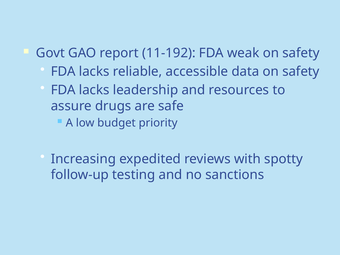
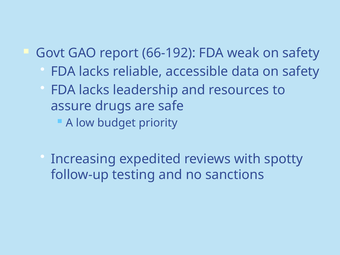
11-192: 11-192 -> 66-192 (169, 53)
